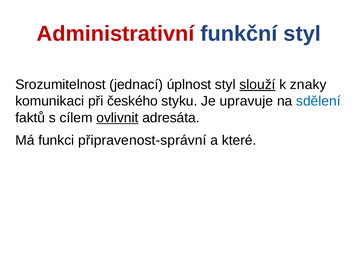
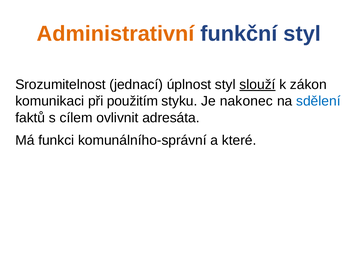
Administrativní colour: red -> orange (115, 34)
znaky: znaky -> zákon (308, 85)
českého: českého -> použitím (132, 101)
upravuje: upravuje -> nakonec (246, 101)
ovlivnit underline: present -> none (117, 118)
připravenost-správní: připravenost-správní -> komunálního-správní (142, 140)
